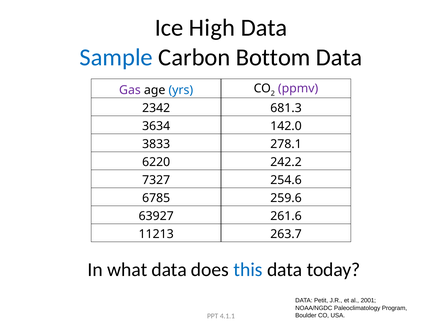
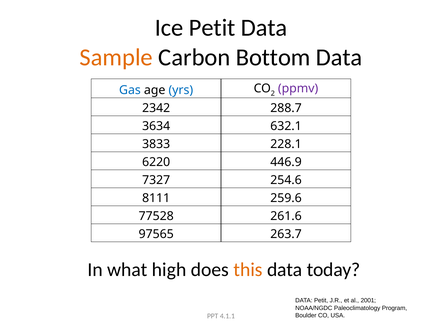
Ice High: High -> Petit (212, 28)
Sample colour: blue -> orange (116, 57)
Gas colour: purple -> blue (130, 90)
681.3: 681.3 -> 288.7 (286, 108)
142.0: 142.0 -> 632.1 (286, 126)
278.1: 278.1 -> 228.1 (286, 144)
242.2: 242.2 -> 446.9 (286, 162)
6785: 6785 -> 8111 (156, 198)
63927: 63927 -> 77528 (156, 216)
11213: 11213 -> 97565 (156, 235)
what data: data -> high (169, 270)
this colour: blue -> orange (248, 270)
